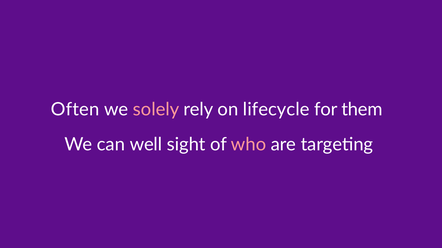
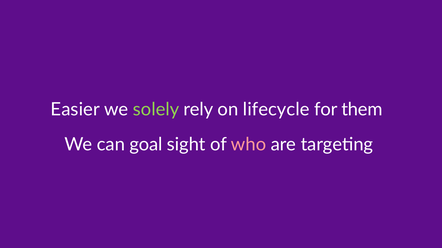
Often: Often -> Easier (75, 110)
solely colour: pink -> light green (156, 110)
well: well -> goal (146, 145)
